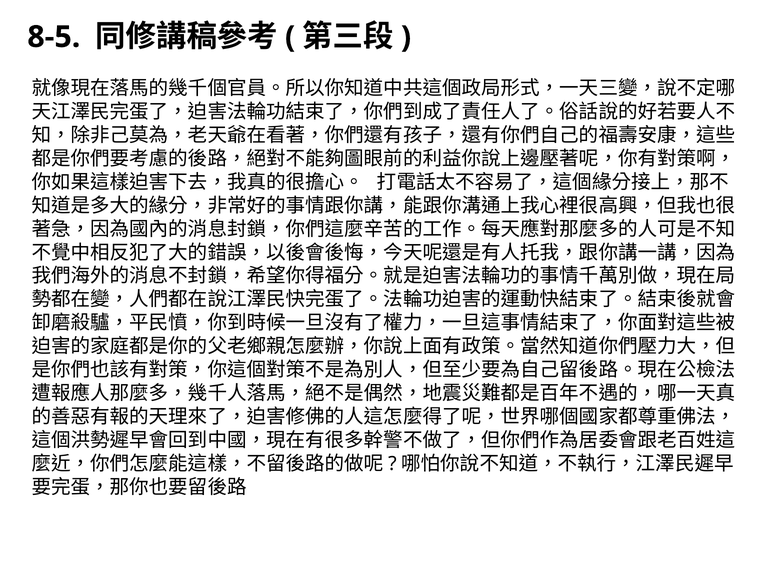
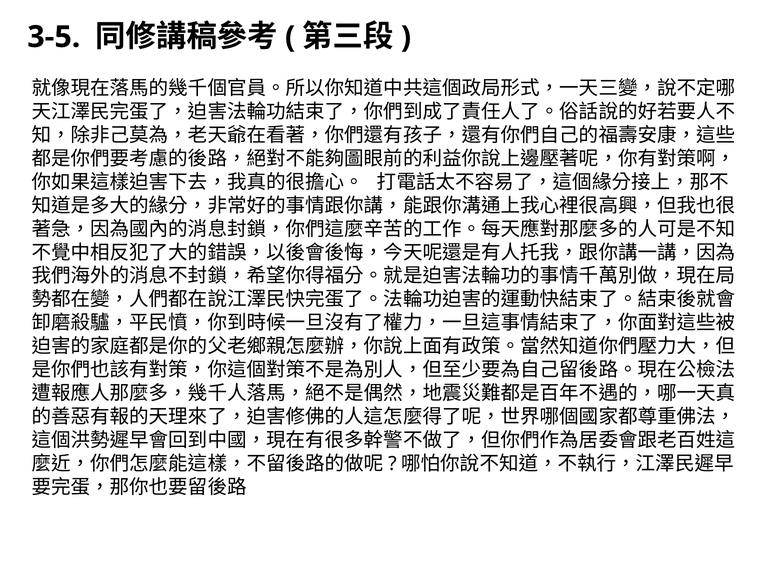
8-5: 8-5 -> 3-5 (54, 37)
